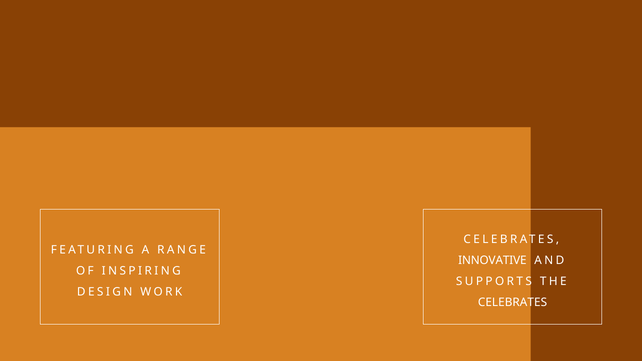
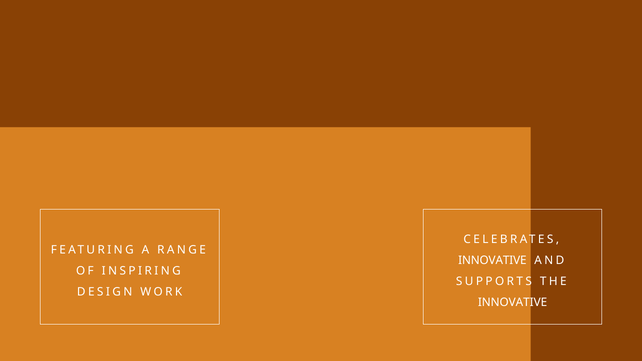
CELEBRATES: CELEBRATES -> INNOVATIVE (513, 303)
